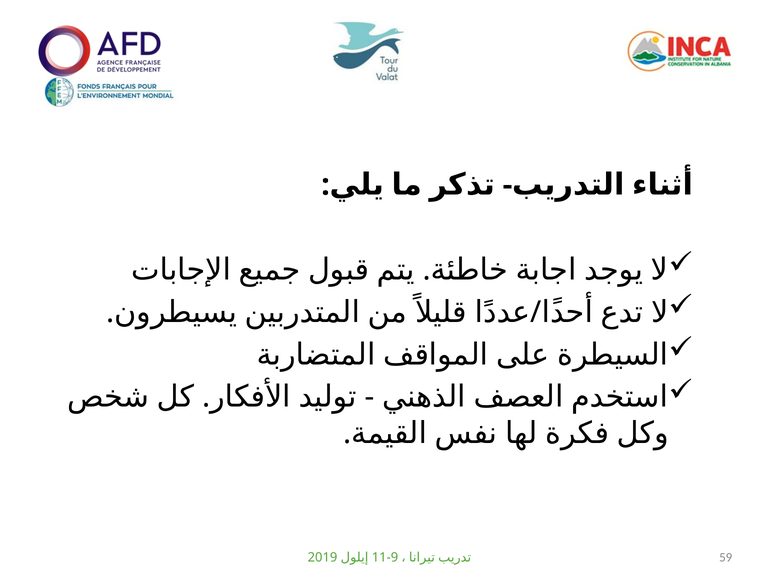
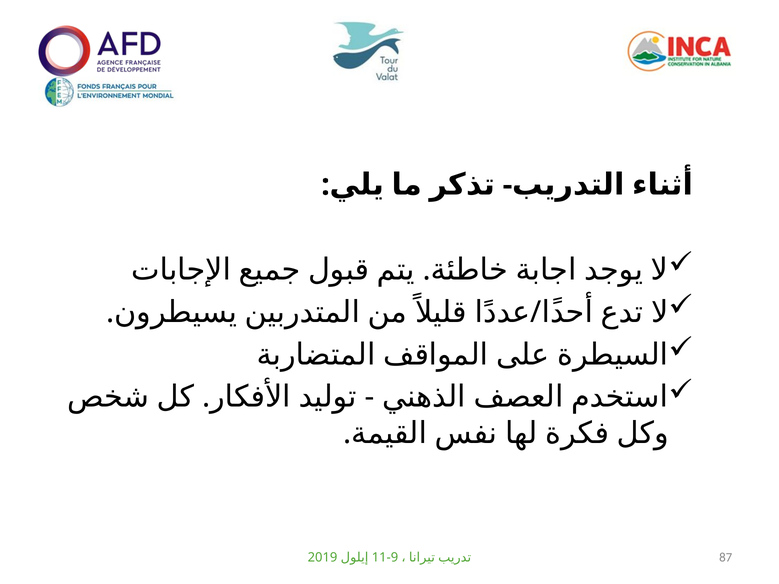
59: 59 -> 87 (726, 558)
